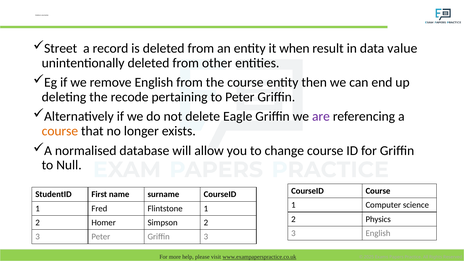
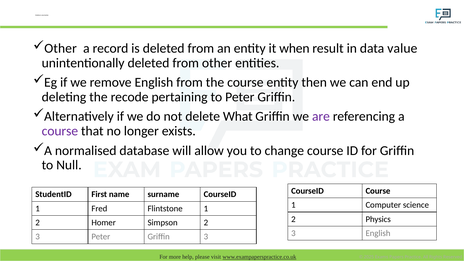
Street: Street -> Other (61, 48)
Eagle: Eagle -> What (238, 116)
course colour: orange -> purple (60, 131)
